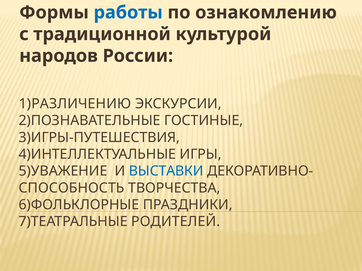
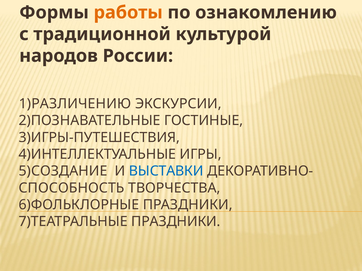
работы colour: blue -> orange (128, 12)
5)УВАЖЕНИЕ: 5)УВАЖЕНИЕ -> 5)СОЗДАНИЕ (63, 171)
7)ТЕАТРАЛЬНЫЕ РОДИТЕЛЕЙ: РОДИТЕЛЕЙ -> ПРАЗДНИКИ (176, 222)
